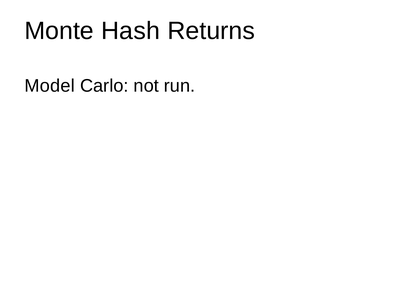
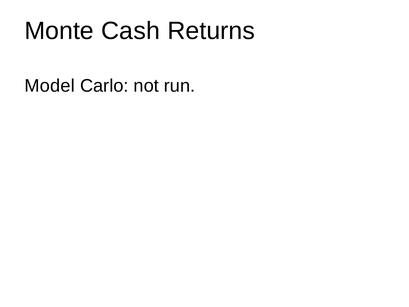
Hash: Hash -> Cash (131, 31)
